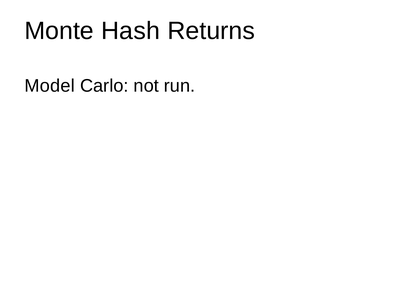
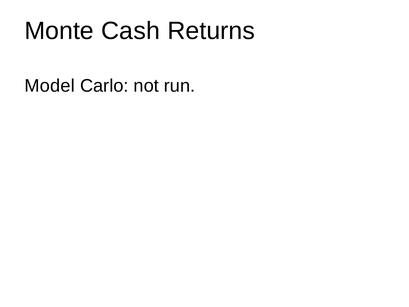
Hash: Hash -> Cash (131, 31)
